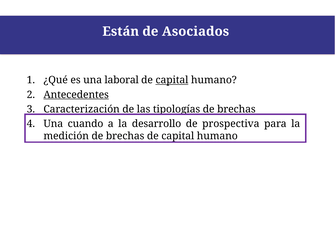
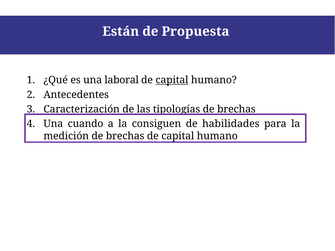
Asociados: Asociados -> Propuesta (196, 31)
Antecedentes underline: present -> none (76, 95)
desarrollo: desarrollo -> consiguen (157, 124)
prospectiva: prospectiva -> habilidades (231, 124)
